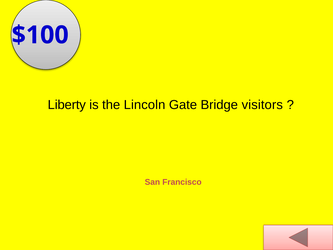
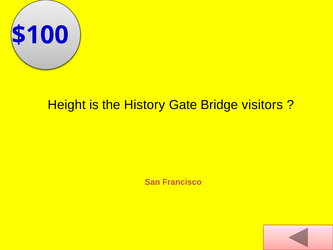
Liberty: Liberty -> Height (67, 105)
Lincoln: Lincoln -> History (145, 105)
